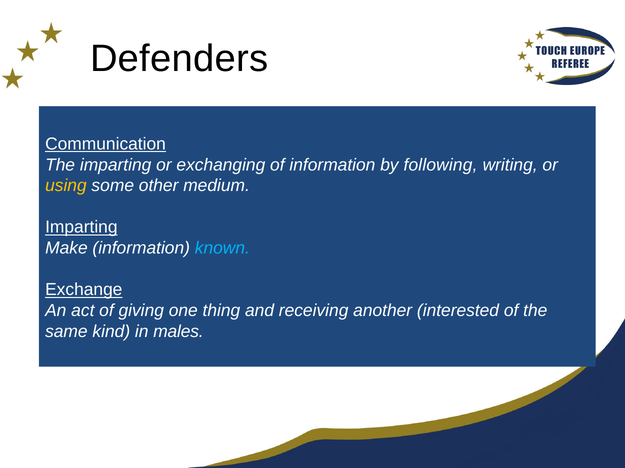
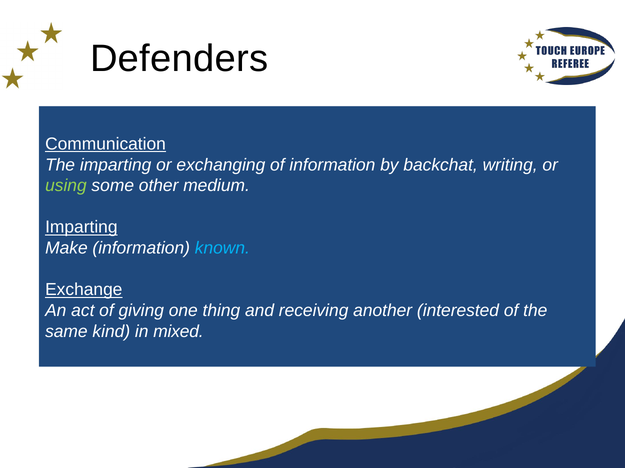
following: following -> backchat (441, 165)
using colour: yellow -> light green (66, 186)
males: males -> mixed (178, 332)
